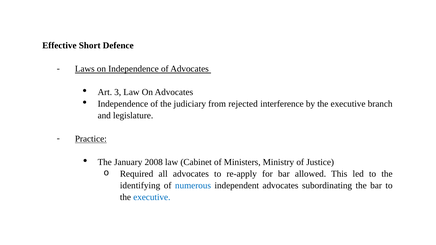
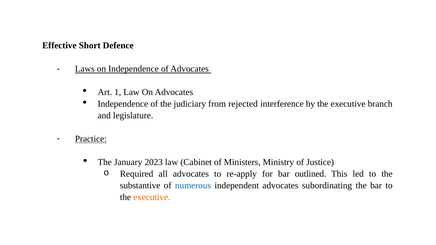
3: 3 -> 1 (118, 92)
2008: 2008 -> 2023 (154, 162)
allowed: allowed -> outlined (311, 174)
identifying: identifying -> substantive (140, 186)
executive colour: blue -> orange (152, 197)
